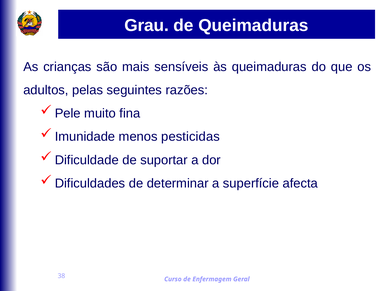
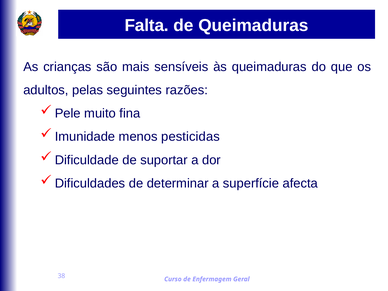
Grau: Grau -> Falta (147, 25)
